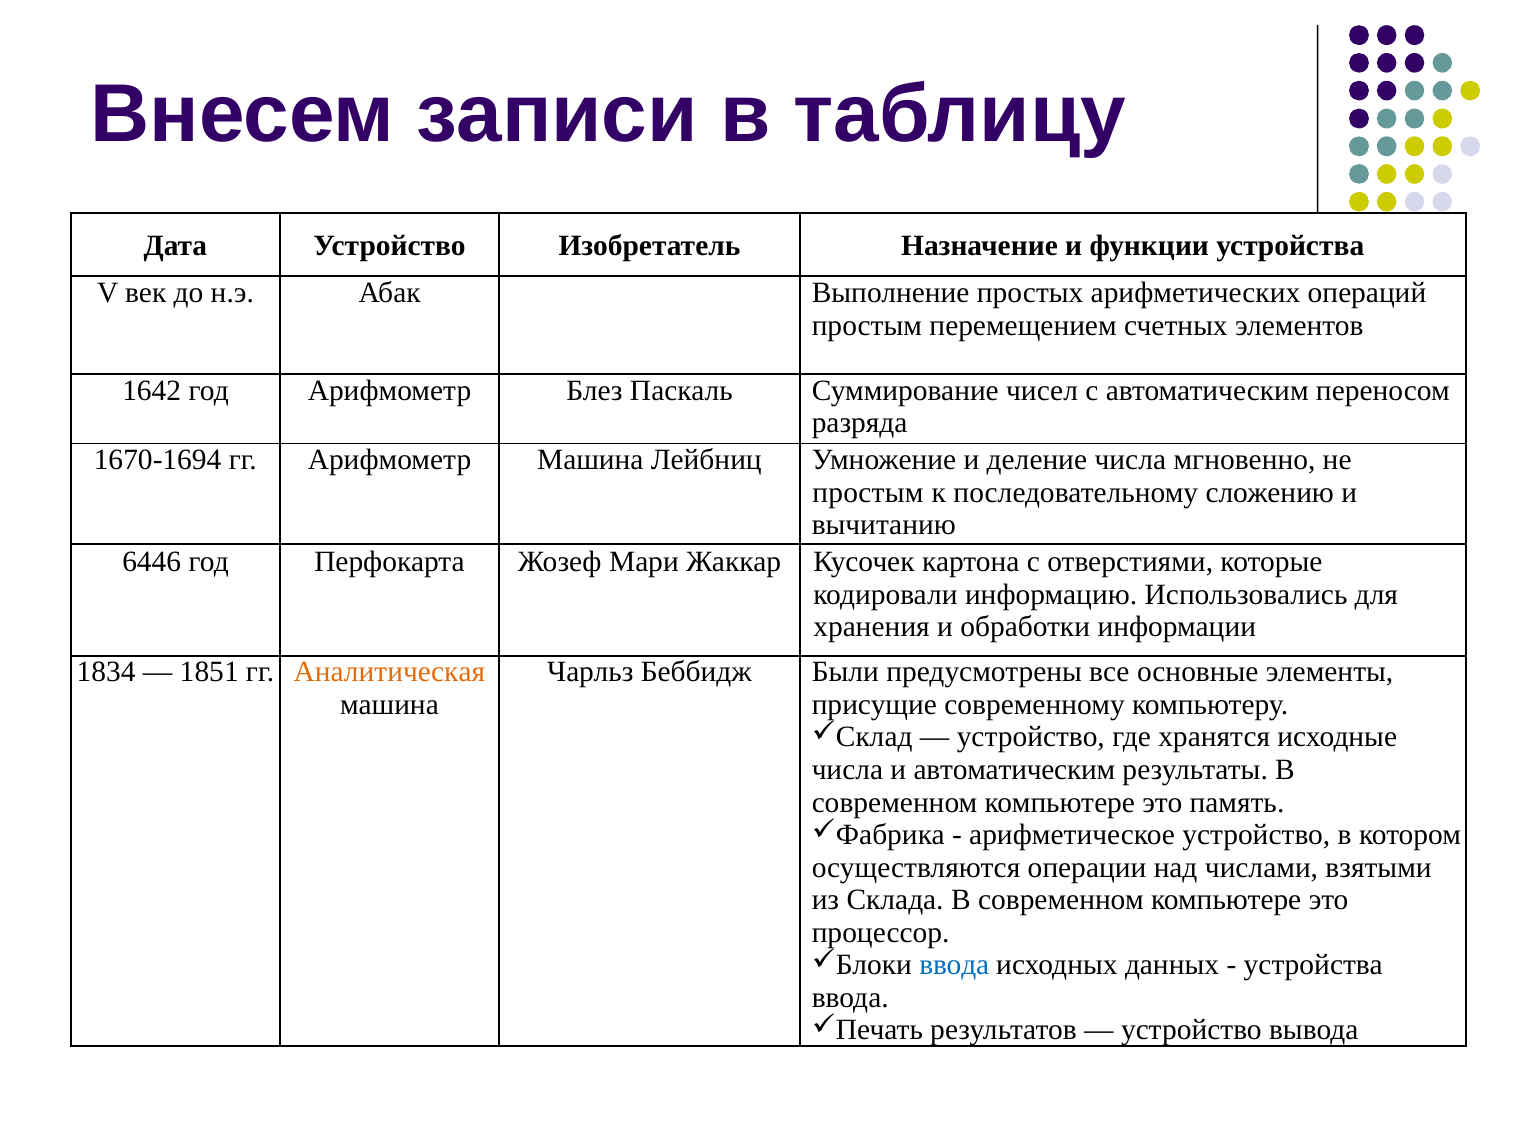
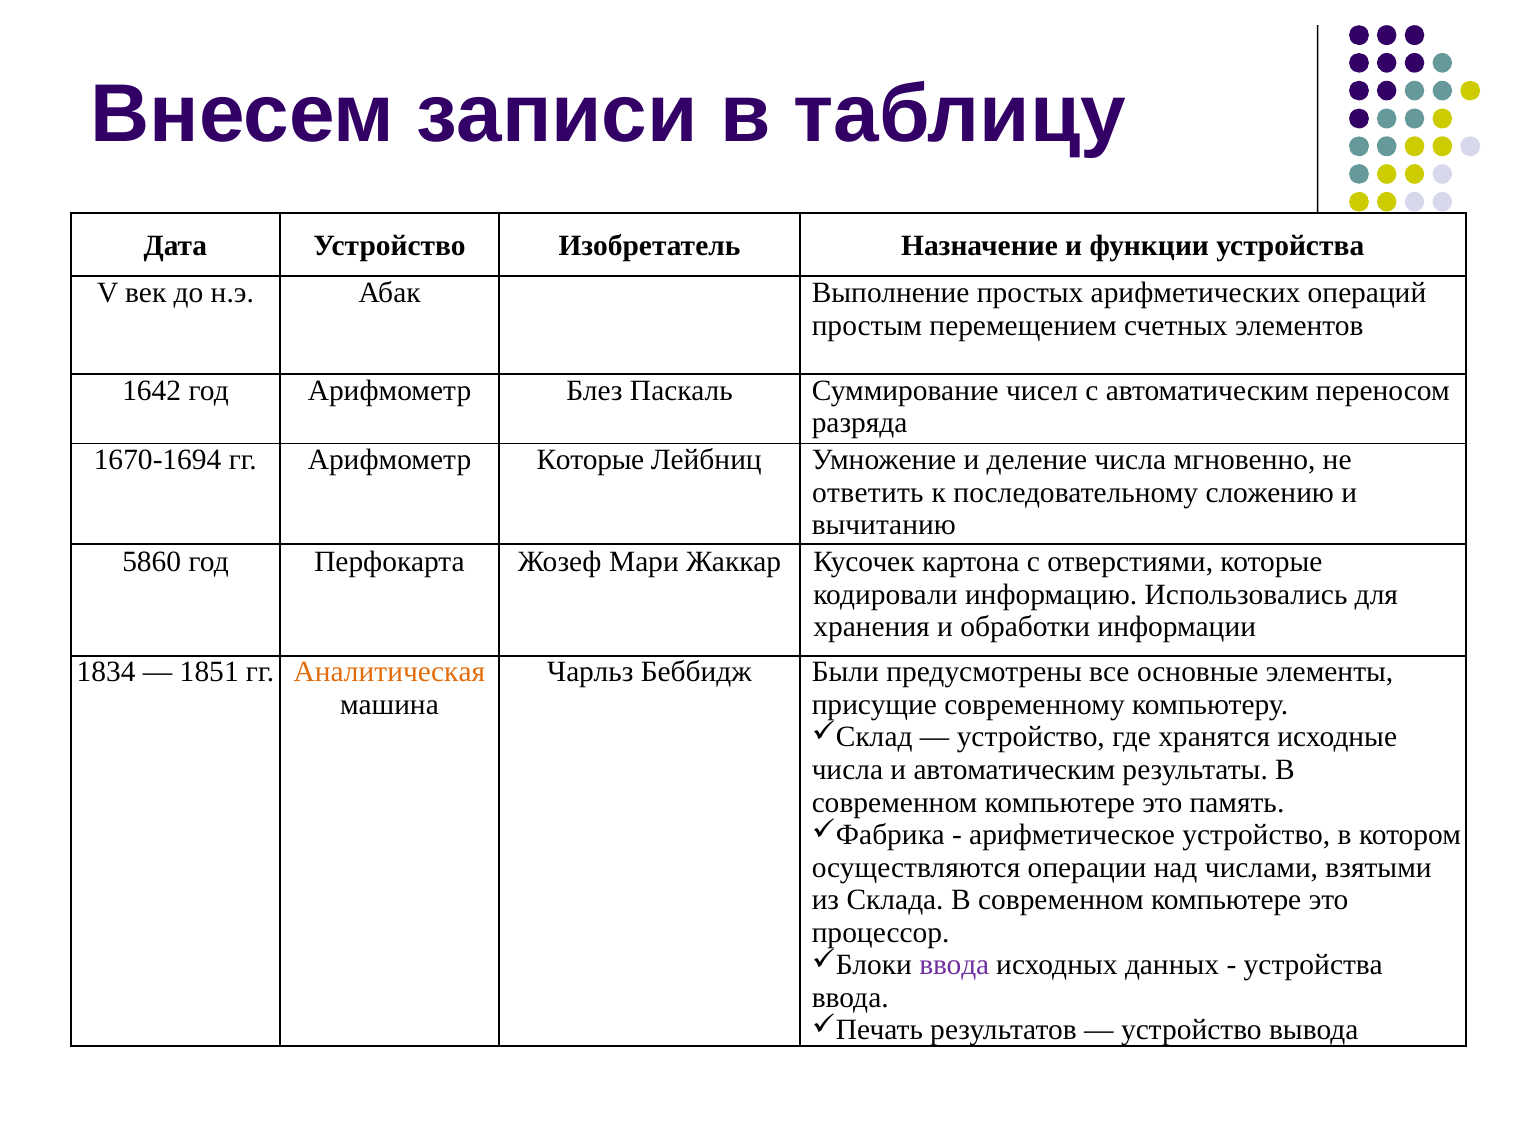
Арифмометр Машина: Машина -> Которые (590, 460)
простым: простым -> ответить (868, 492)
6446: 6446 -> 5860 (152, 562)
ввода colour: blue -> purple (954, 965)
